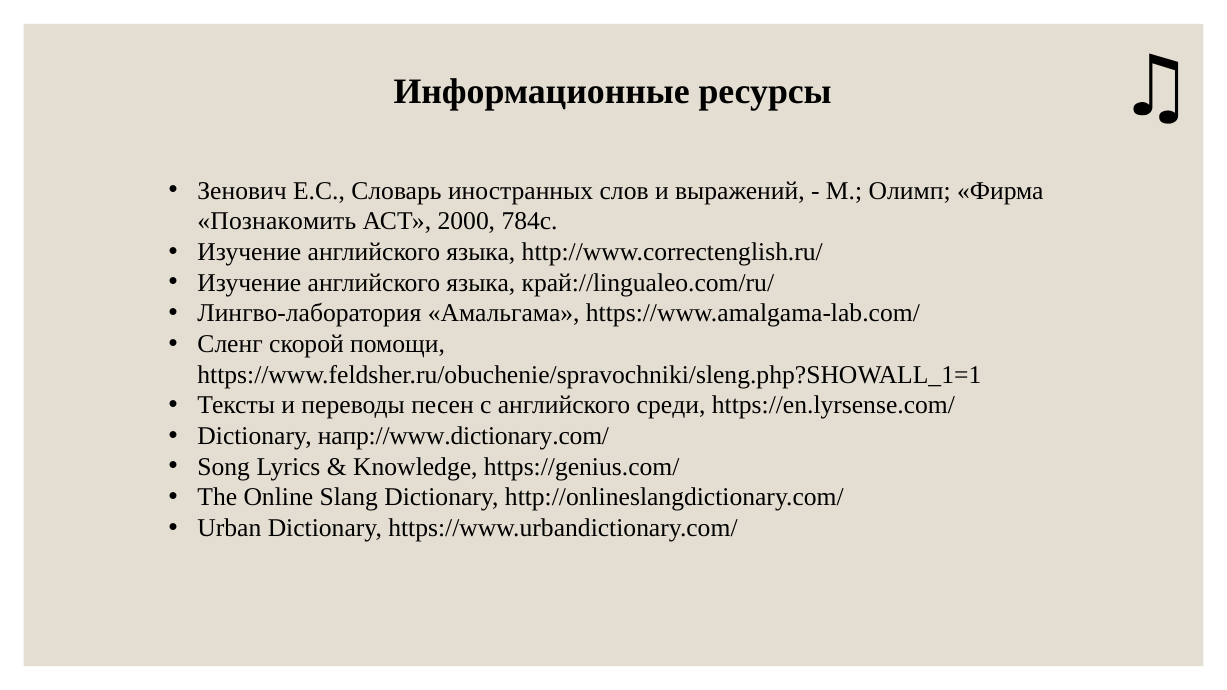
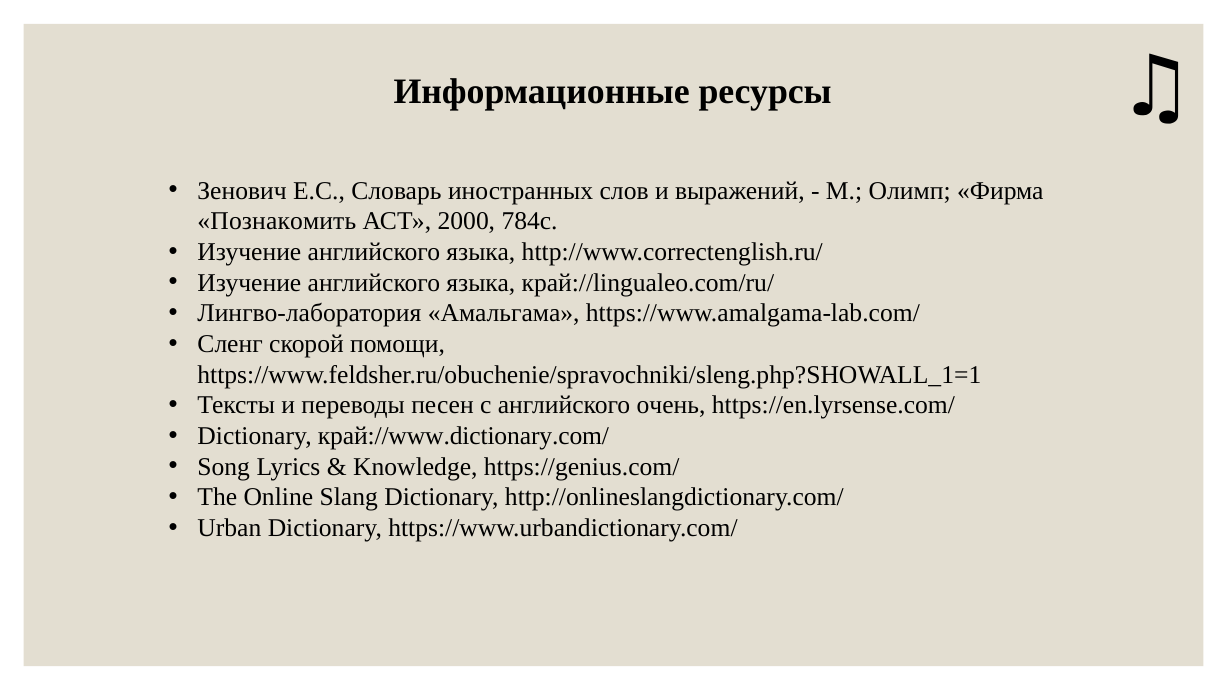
среди: среди -> очень (671, 406)
напр://www.dictionary.com/: напр://www.dictionary.com/ -> край://www.dictionary.com/ (463, 436)
